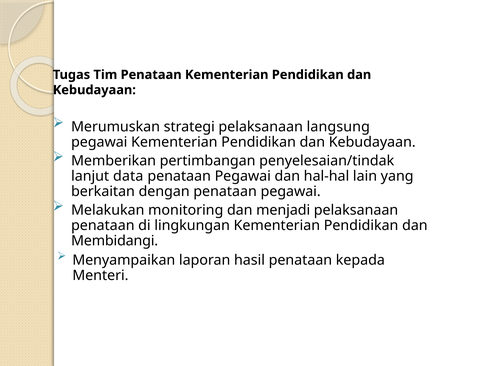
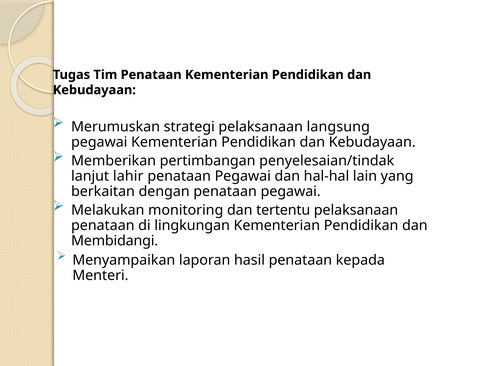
data: data -> lahir (128, 176)
menjadi: menjadi -> tertentu (283, 210)
